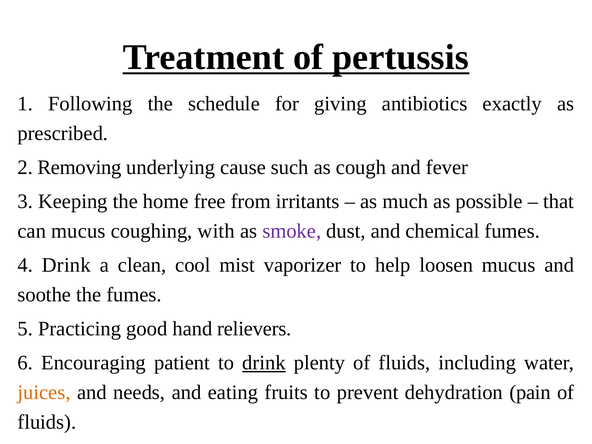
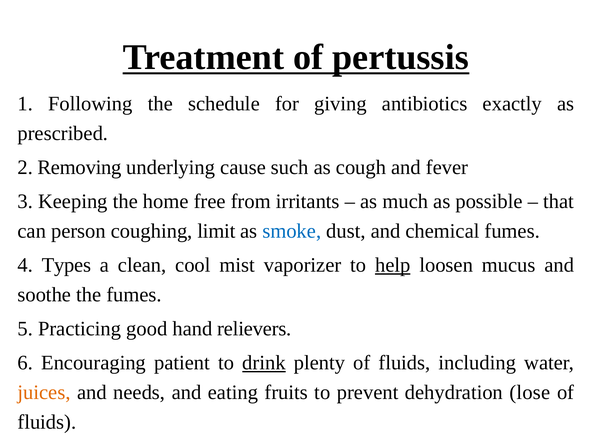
can mucus: mucus -> person (78, 231)
with: with -> limit (216, 231)
smoke colour: purple -> blue (292, 231)
4 Drink: Drink -> Types (66, 265)
help underline: none -> present (393, 265)
pain: pain -> lose (530, 392)
